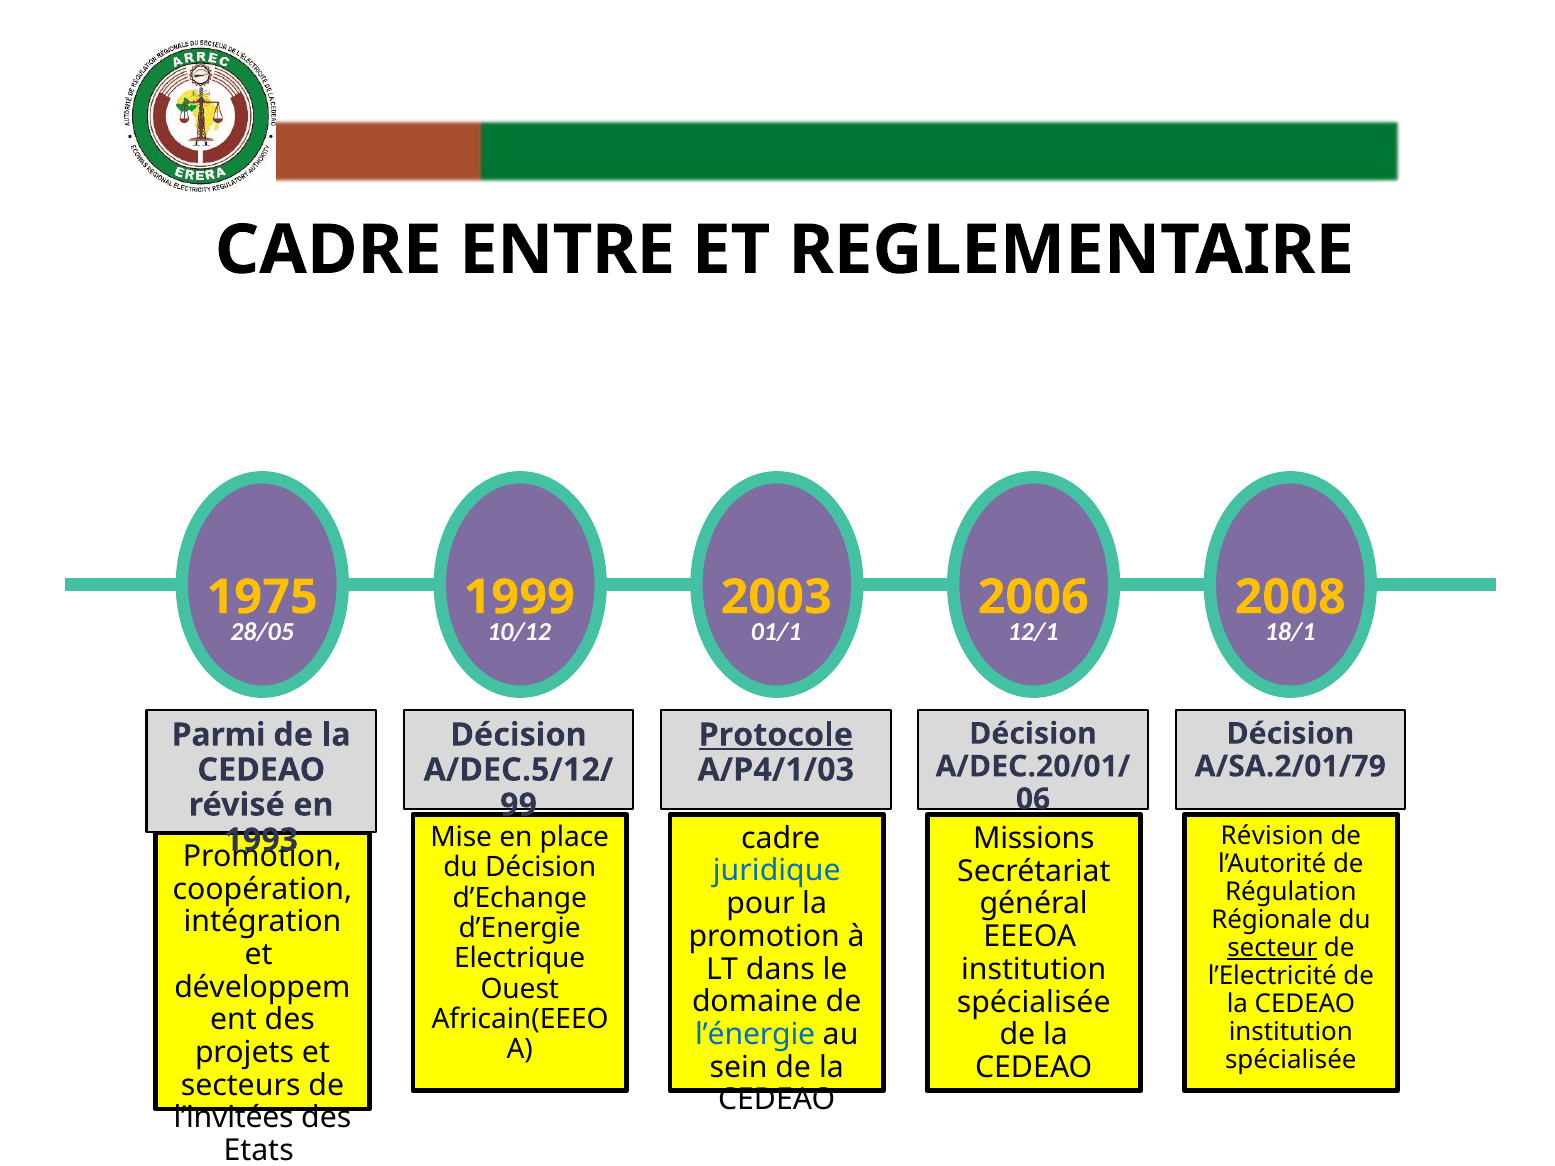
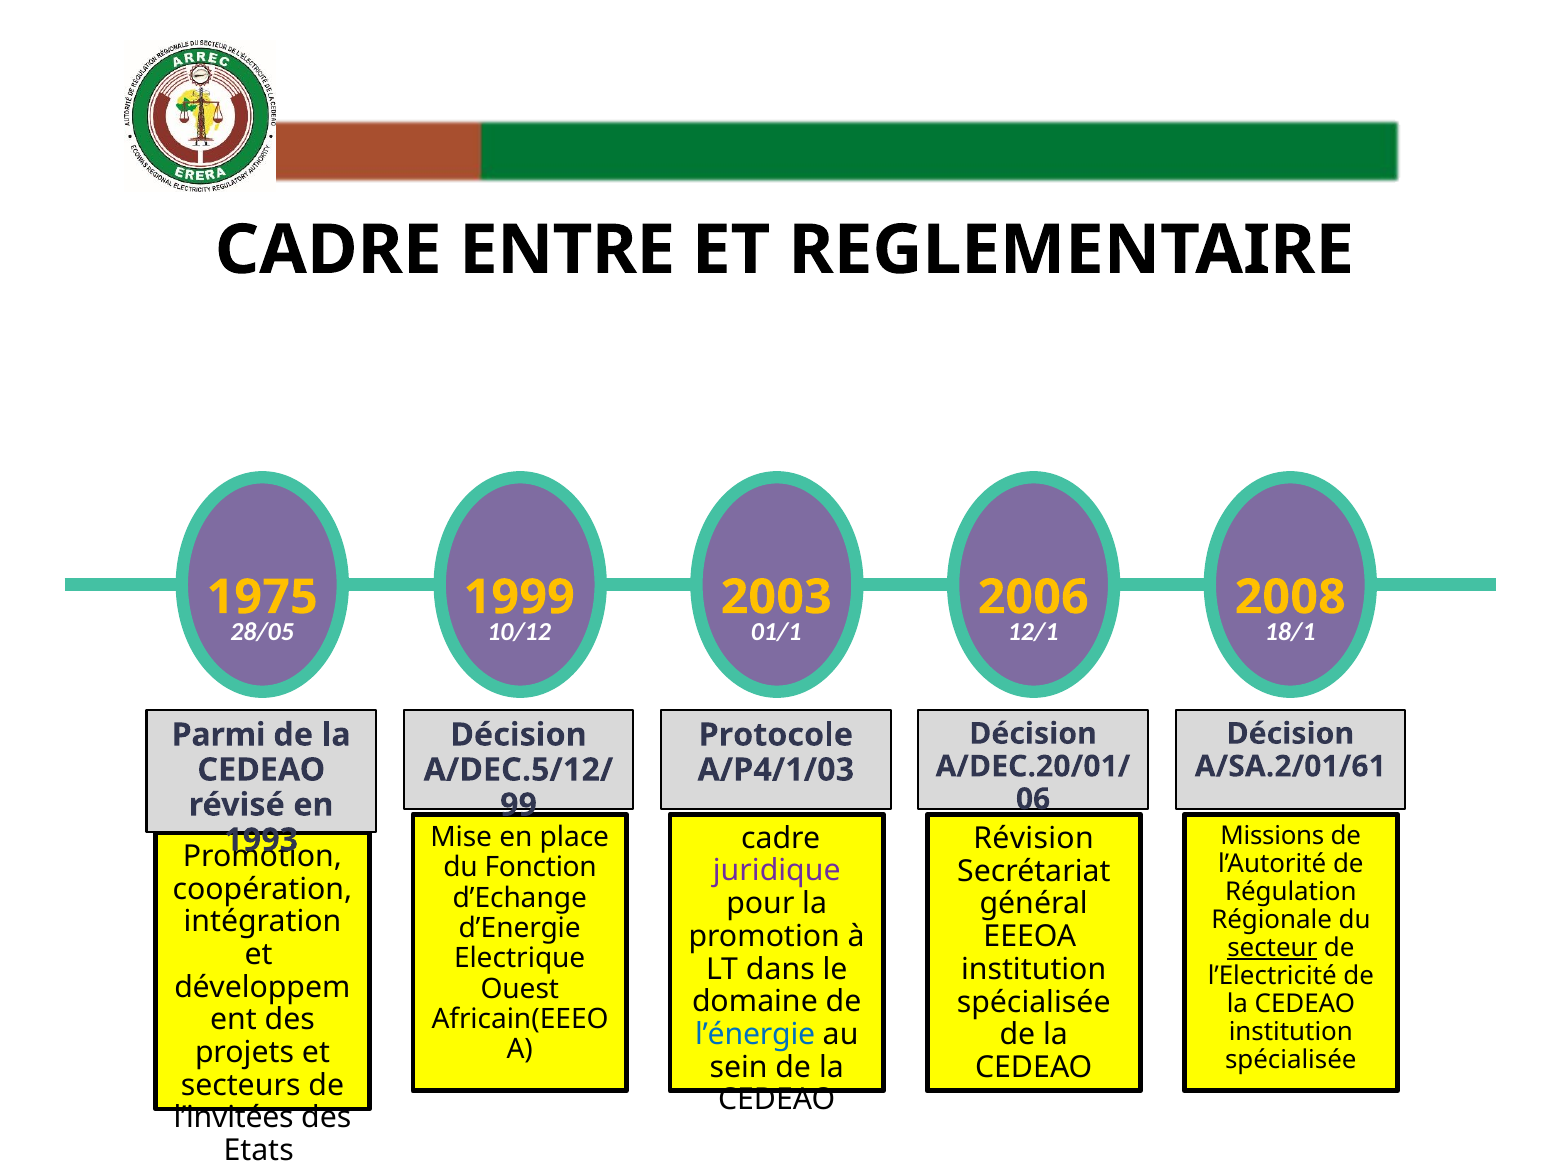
Protocole underline: present -> none (776, 735)
A/SA.2/01/79: A/SA.2/01/79 -> A/SA.2/01/61 (1290, 767)
Missions: Missions -> Révision (1034, 839)
Révision: Révision -> Missions (1272, 836)
du Décision: Décision -> Fonction (541, 868)
juridique colour: blue -> purple (777, 871)
